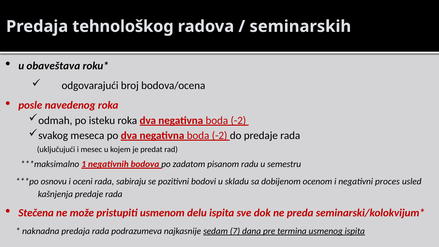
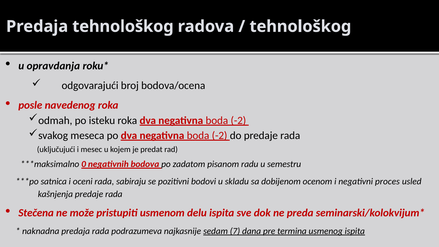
seminarskih: seminarskih -> tehnološkog (300, 26)
obaveštava: obaveštava -> opravdanja (53, 66)
1: 1 -> 0 (84, 164)
osnovu: osnovu -> satnica (54, 181)
